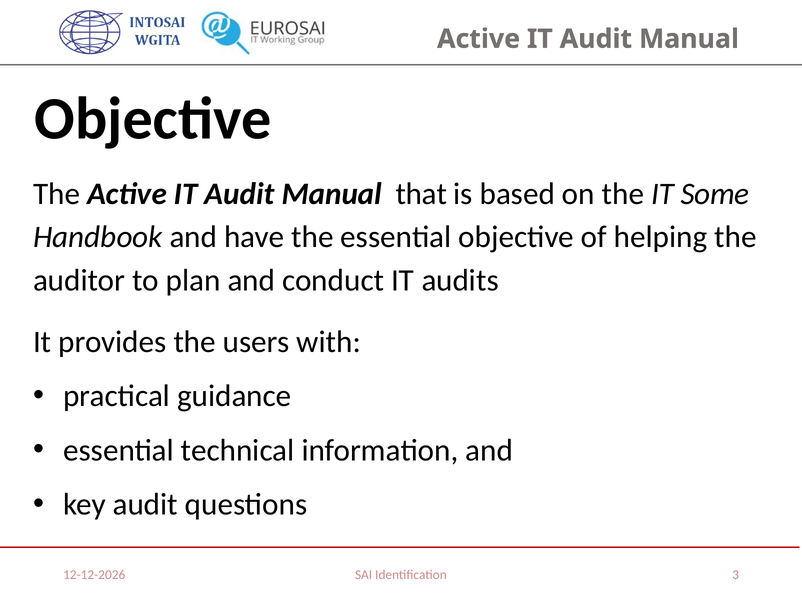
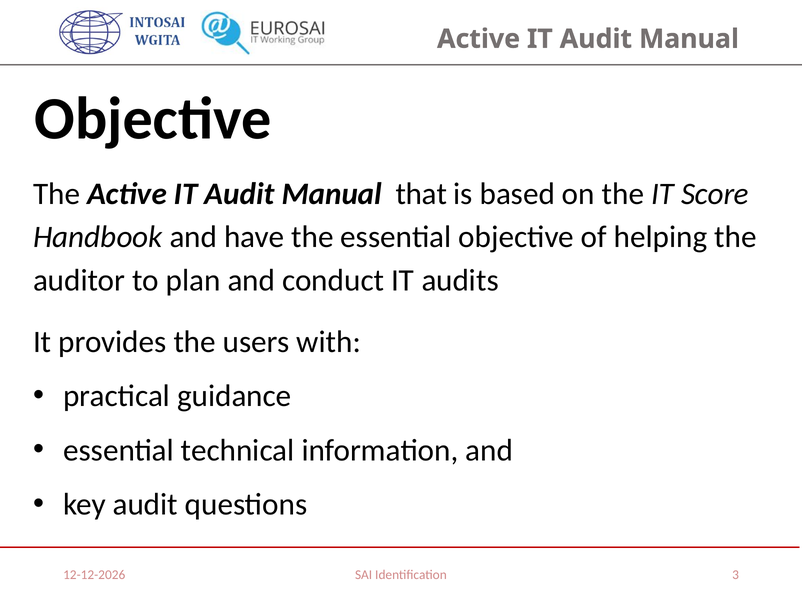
Some: Some -> Score (715, 194)
